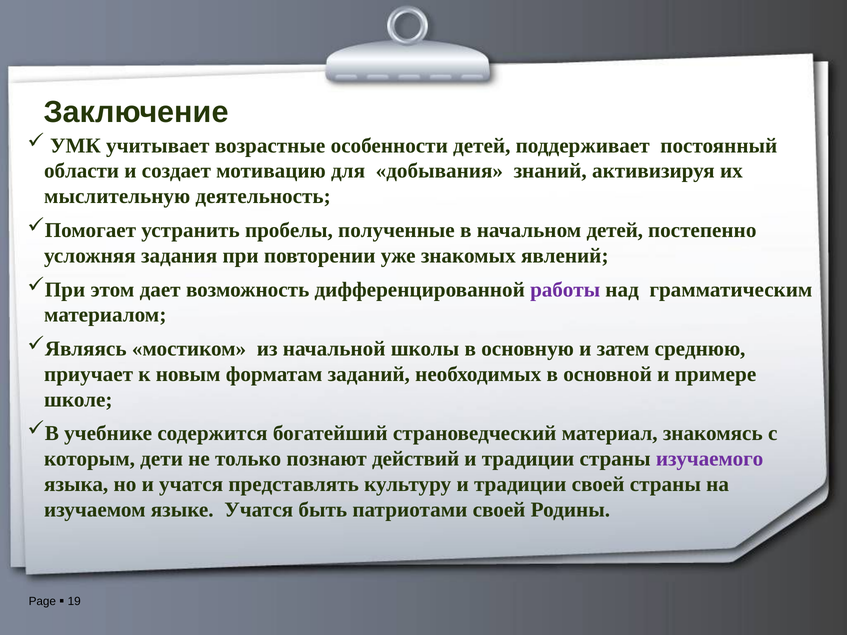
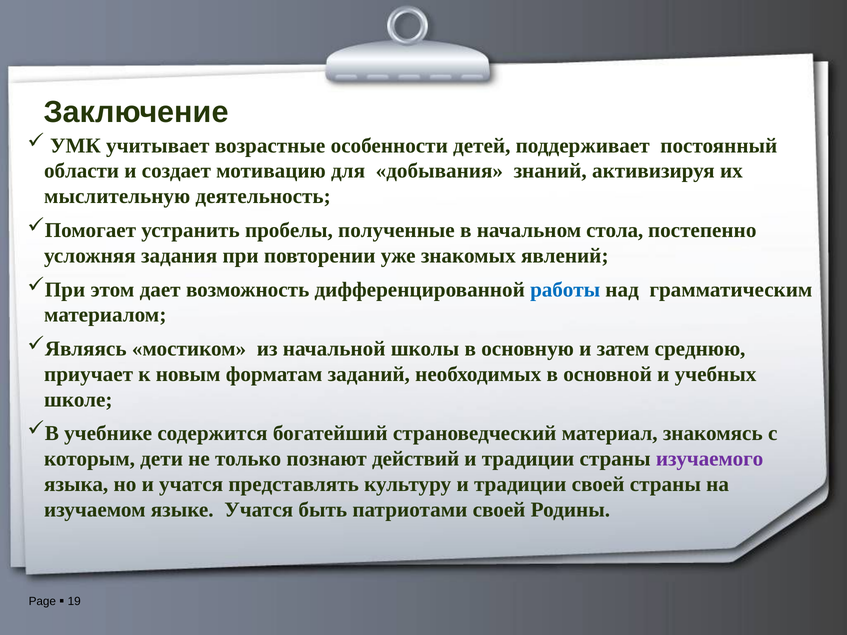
начальном детей: детей -> стола (615, 230)
работы colour: purple -> blue (565, 290)
примере: примере -> учебных (716, 374)
